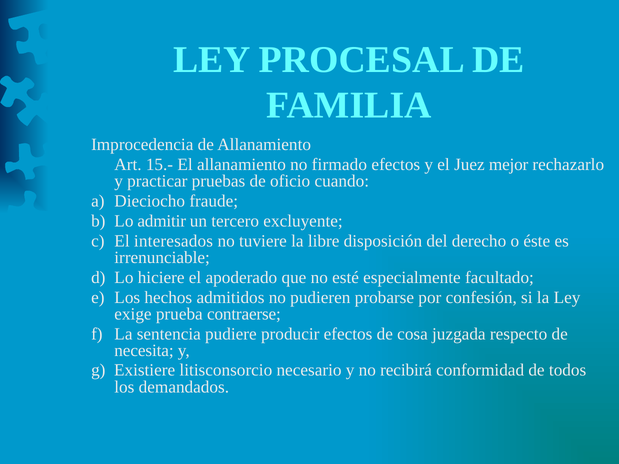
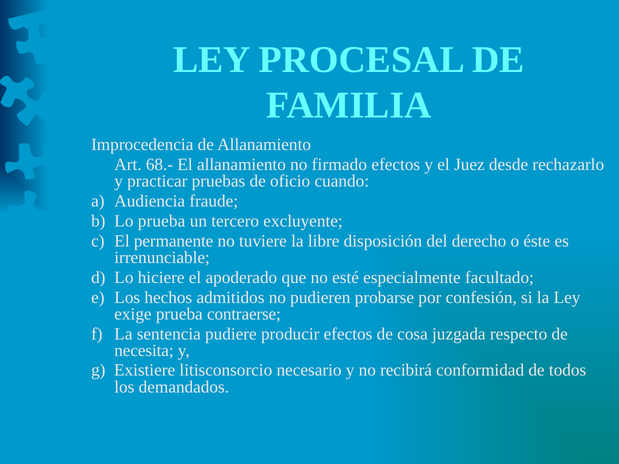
15.-: 15.- -> 68.- (159, 165)
mejor: mejor -> desde (509, 165)
Dieciocho: Dieciocho -> Audiencia (150, 201)
Lo admitir: admitir -> prueba (162, 221)
interesados: interesados -> permanente (174, 241)
